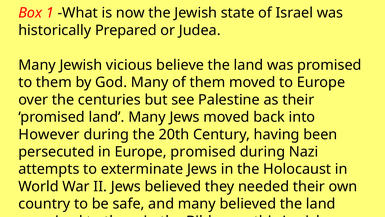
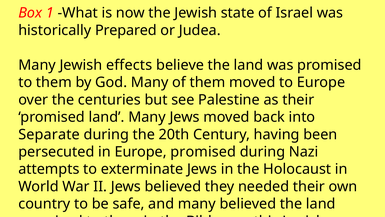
vicious: vicious -> effects (129, 65)
However: However -> Separate (49, 134)
